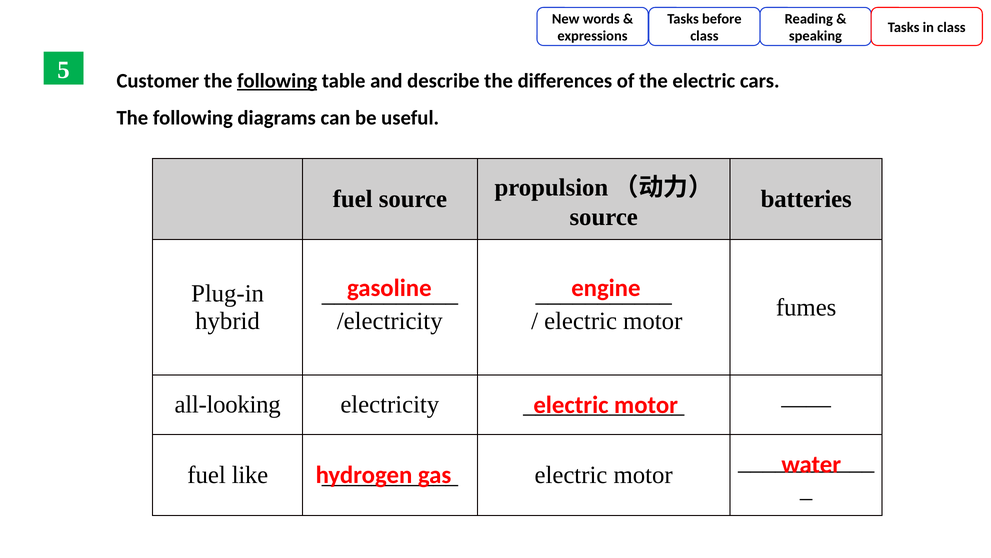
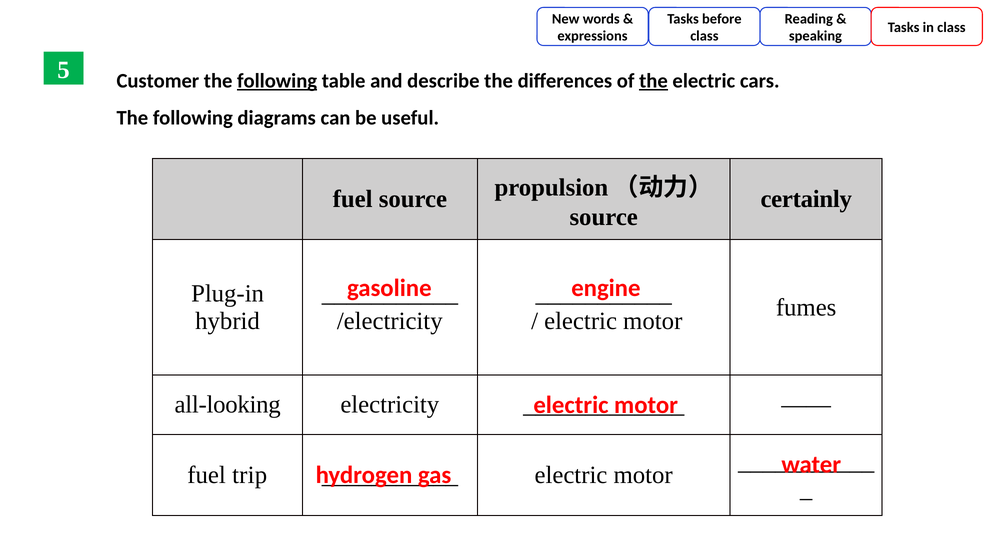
the underline: none -> present (653, 81)
batteries: batteries -> certainly (806, 199)
like: like -> trip (250, 475)
